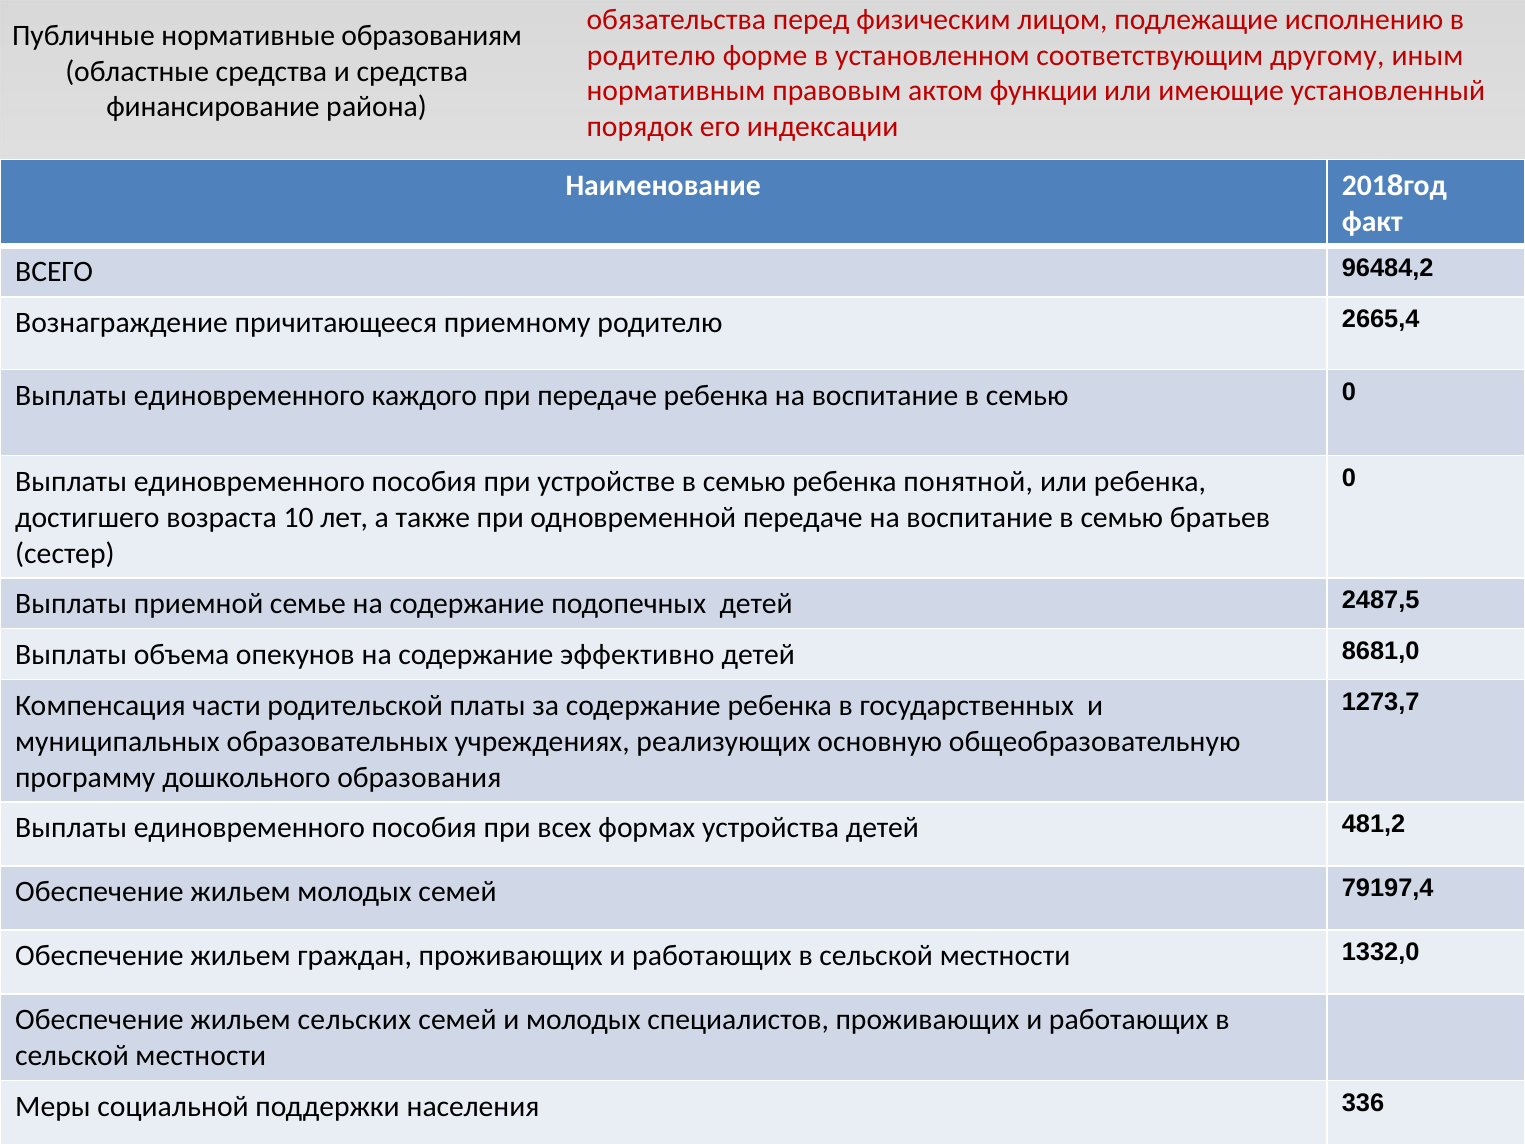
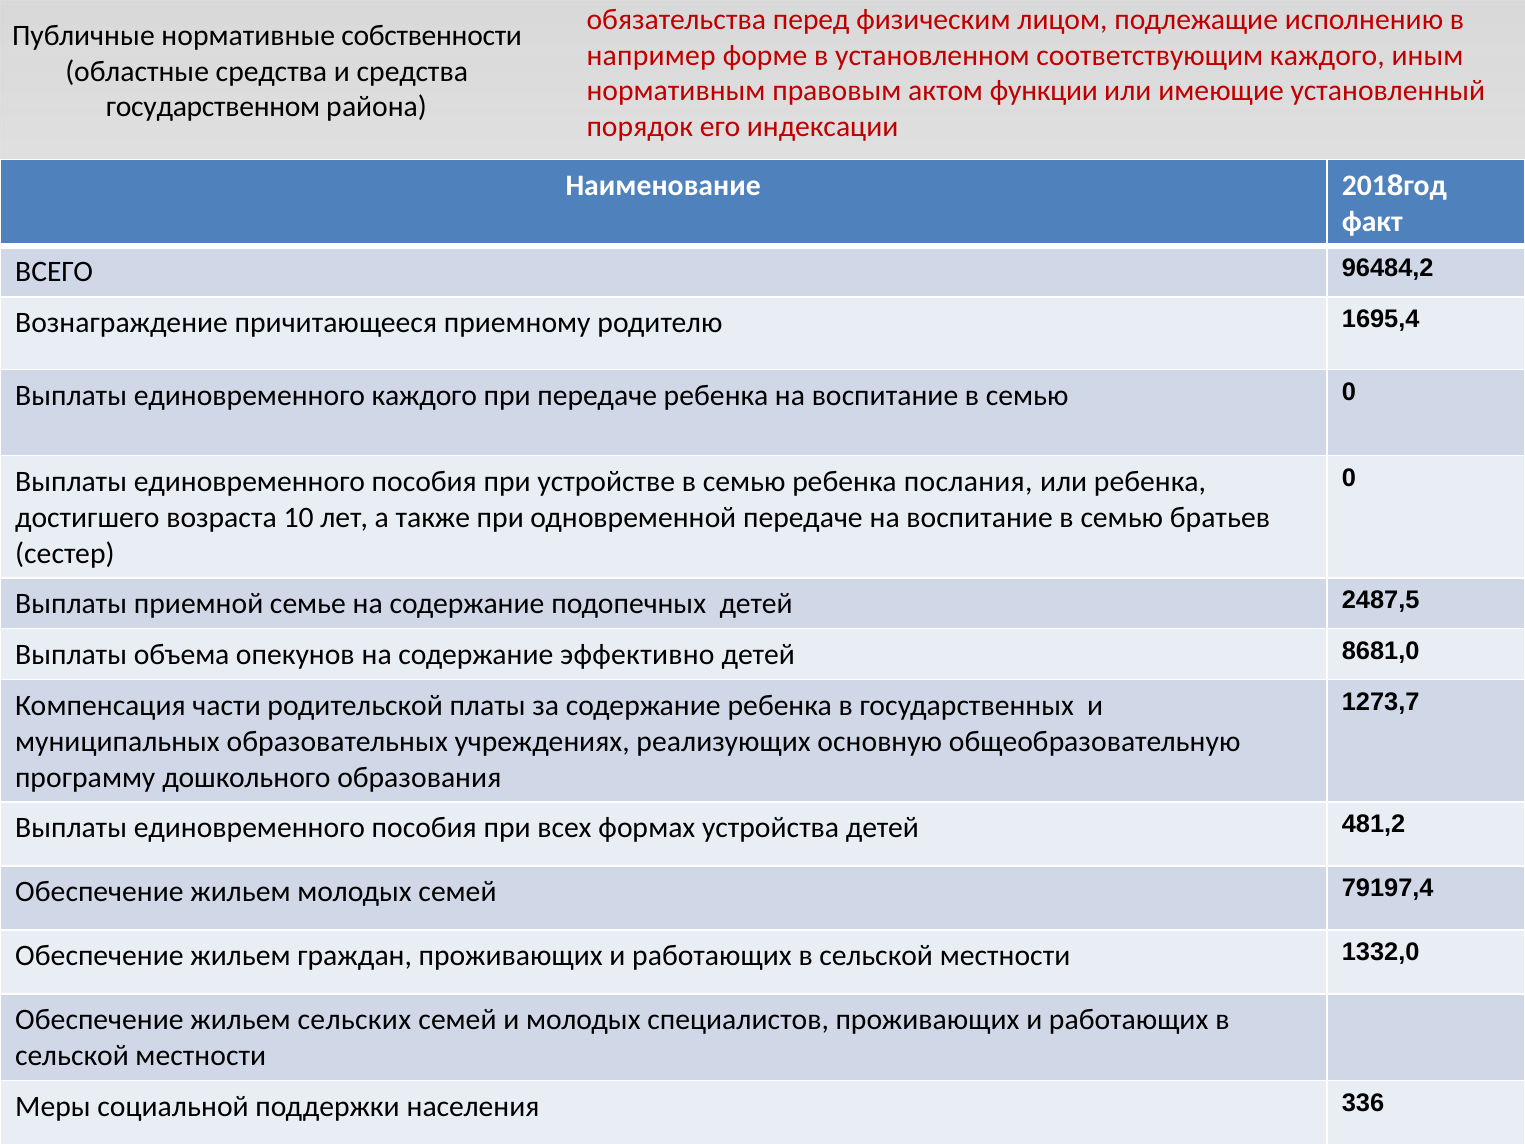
образованиям: образованиям -> собственности (432, 36)
родителю: родителю -> например (651, 55)
соответствующим другому: другому -> каждого (1327, 55)
финансирование: финансирование -> государственном (213, 107)
2665,4: 2665,4 -> 1695,4 (1381, 319)
понятной: понятной -> послания (968, 481)
